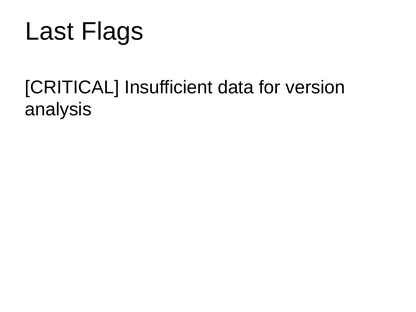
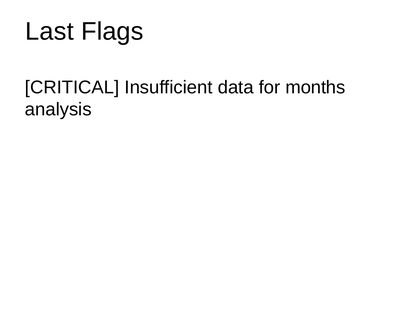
version: version -> months (315, 87)
